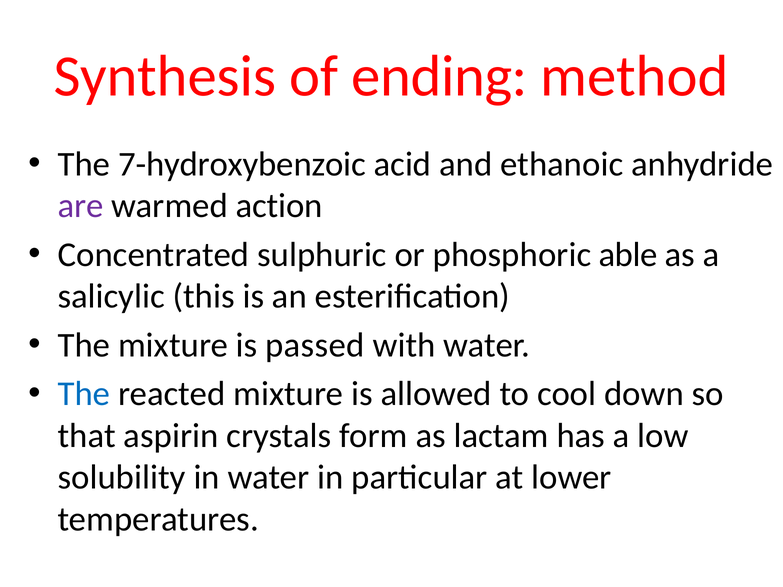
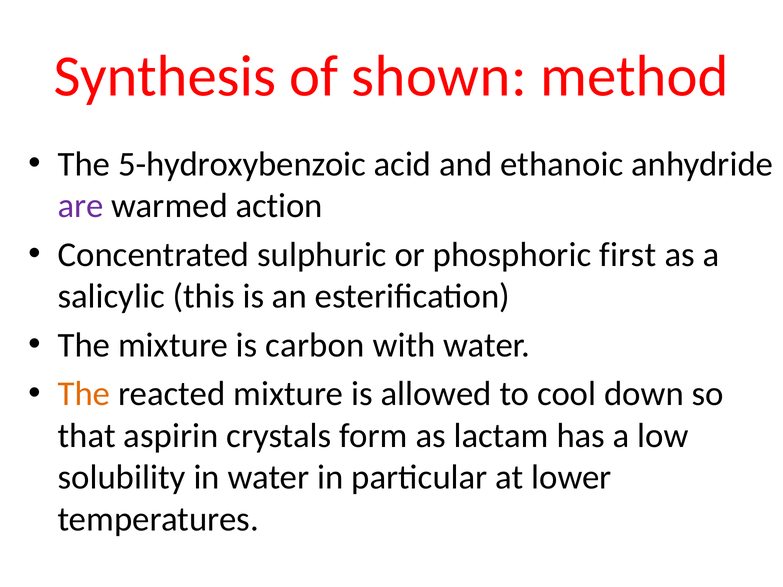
ending: ending -> shown (439, 77)
7-hydroxybenzoic: 7-hydroxybenzoic -> 5-hydroxybenzoic (242, 164)
able: able -> first (628, 255)
passed: passed -> carbon (315, 345)
The colour: blue -> orange (84, 394)
